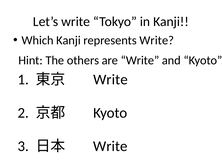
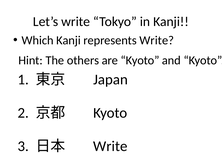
are Write: Write -> Kyoto (140, 60)
Write: Write -> Japan (110, 79)
